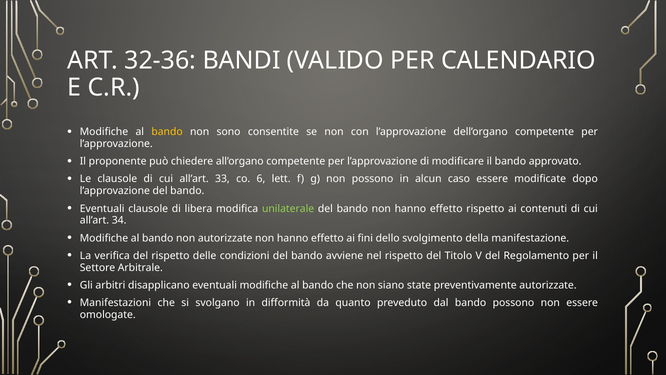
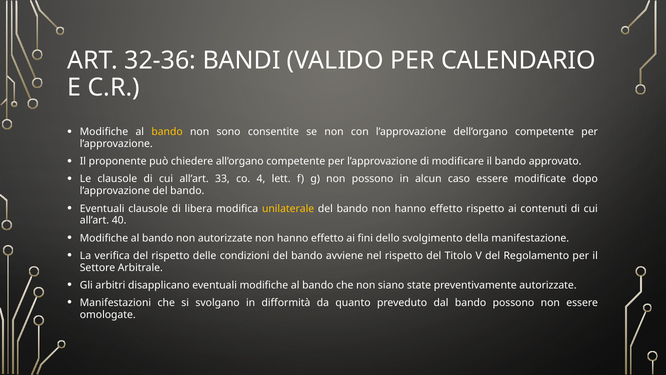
6: 6 -> 4 (261, 179)
unilaterale colour: light green -> yellow (288, 208)
34: 34 -> 40 (119, 220)
